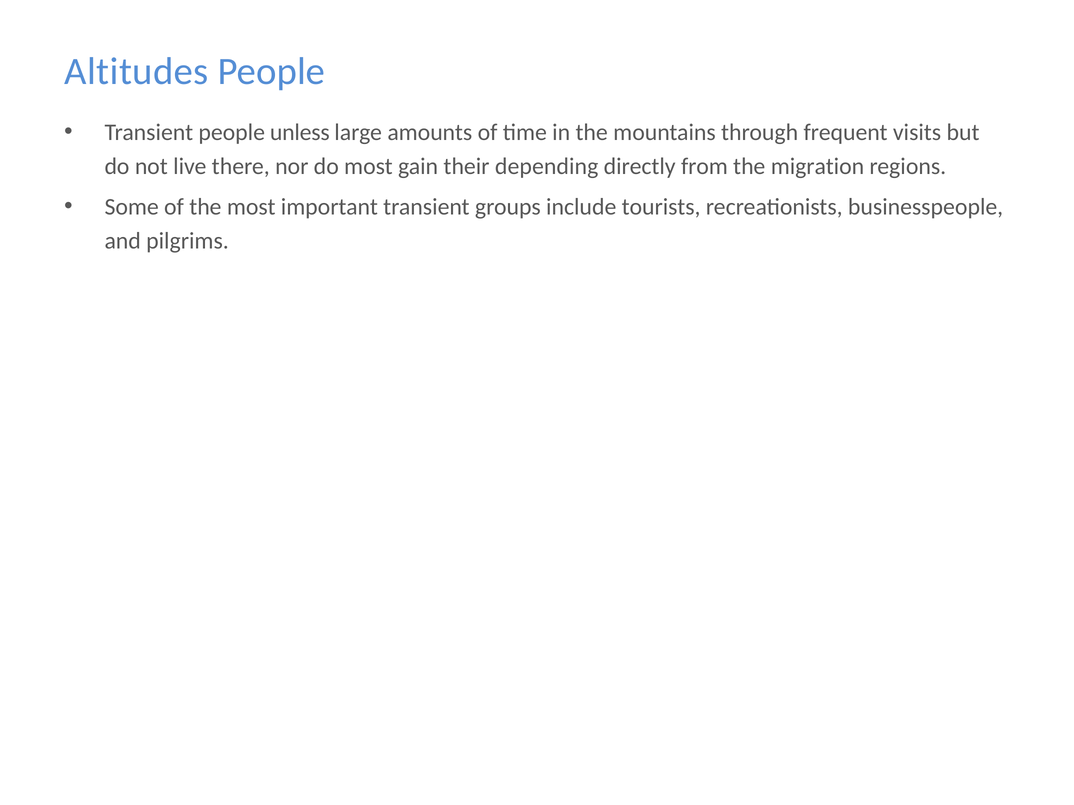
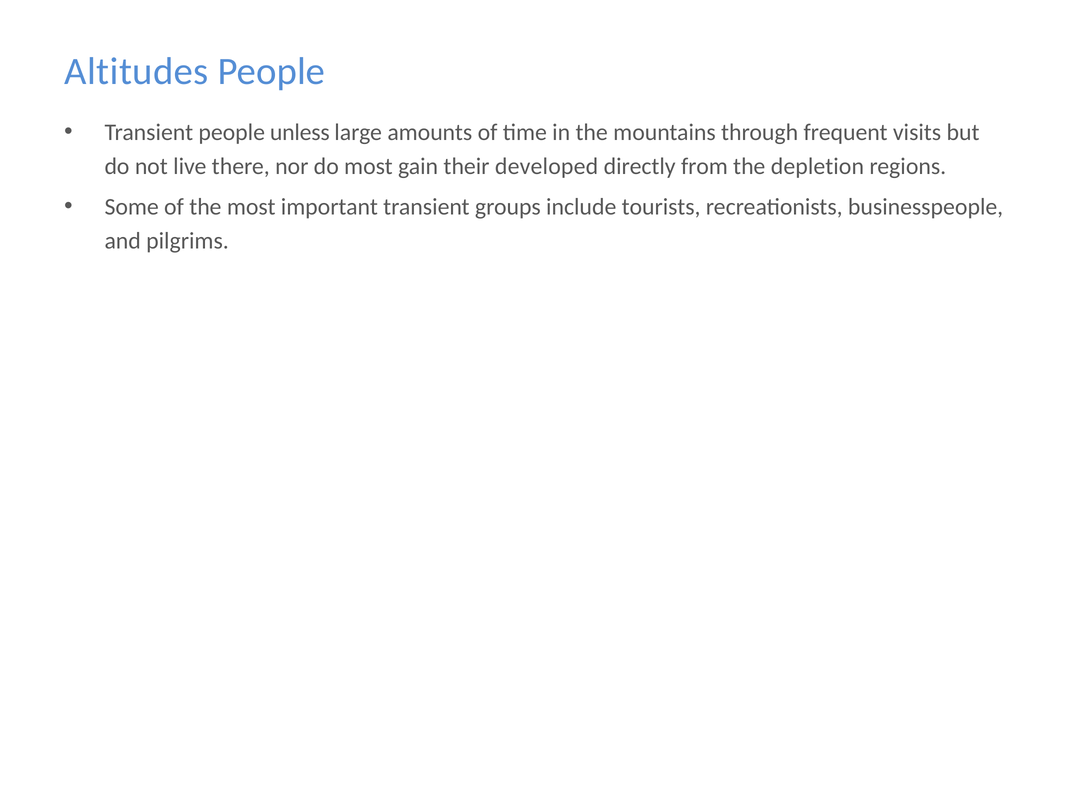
depending: depending -> developed (547, 167)
migration: migration -> depletion (817, 167)
